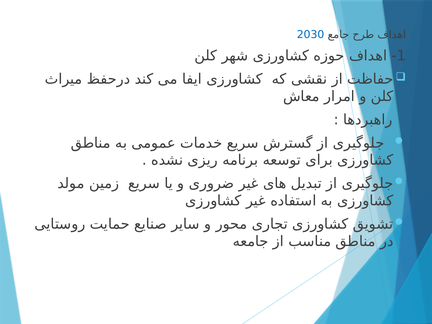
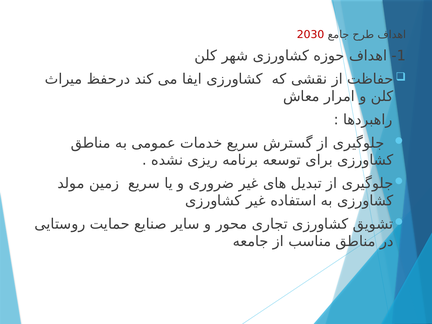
2030 colour: blue -> red (311, 34)
